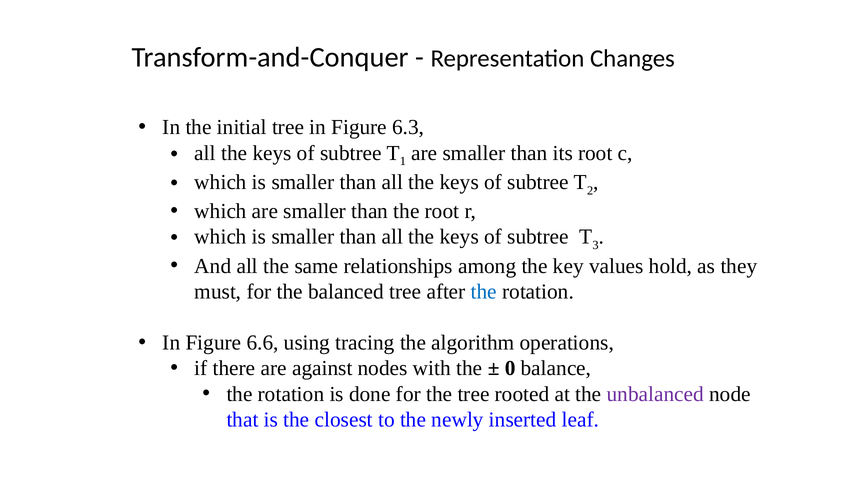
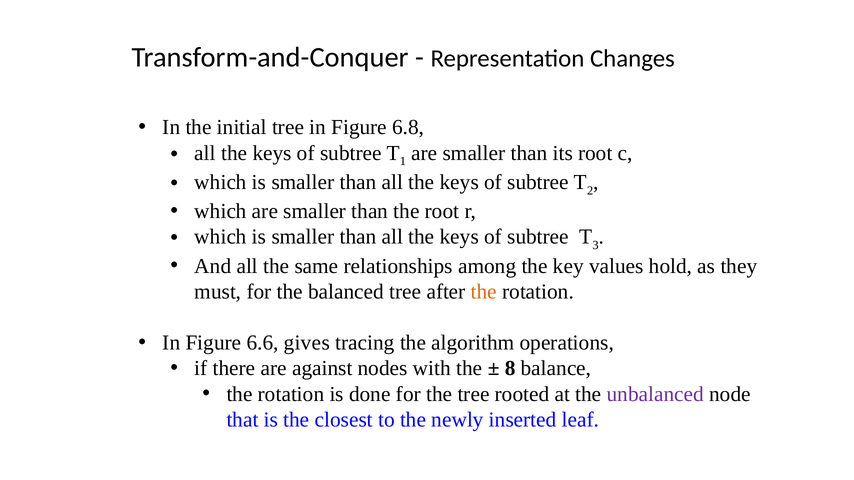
6.3: 6.3 -> 6.8 (408, 128)
the colour: blue -> orange (484, 292)
using: using -> gives (307, 343)
0: 0 -> 8 (510, 369)
